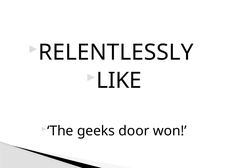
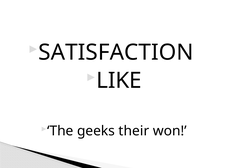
RELENTLESSLY: RELENTLESSLY -> SATISFACTION (116, 53)
door: door -> their (134, 132)
